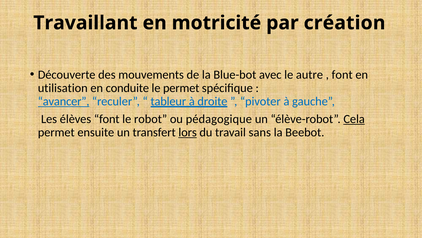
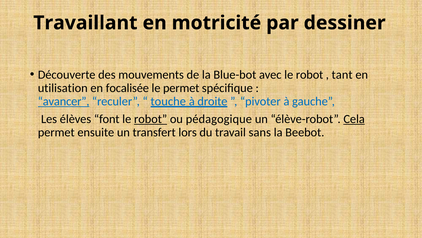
création: création -> dessiner (345, 23)
avec le autre: autre -> robot (310, 75)
font: font -> tant (342, 75)
conduite: conduite -> focalisée (127, 88)
tableur: tableur -> touche (168, 101)
robot underline: none -> present (151, 119)
lors underline: present -> none (188, 132)
